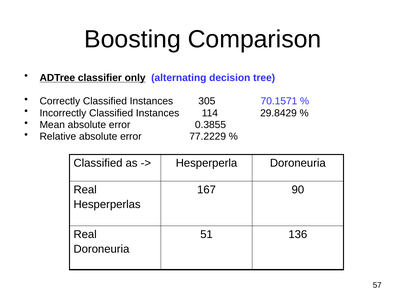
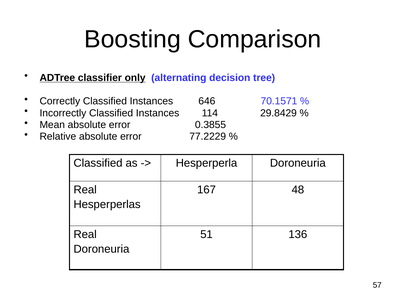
305: 305 -> 646 (207, 101)
90: 90 -> 48 (298, 189)
